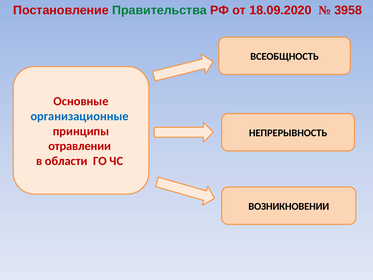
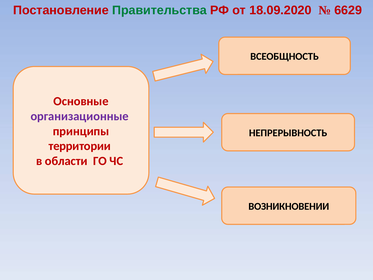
3958: 3958 -> 6629 (348, 10)
организационные colour: blue -> purple (80, 116)
отравлении: отравлении -> территории (80, 146)
